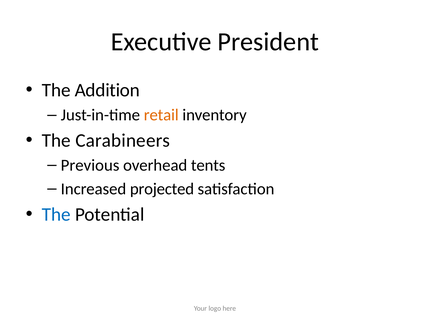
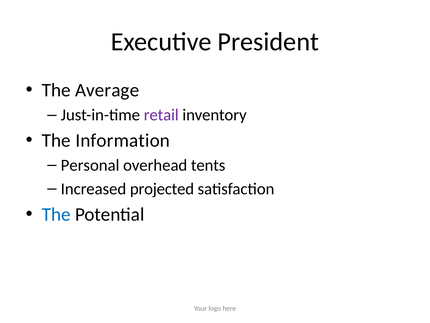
Addition: Addition -> Average (107, 90)
retail colour: orange -> purple (161, 115)
Carabineers: Carabineers -> Information (123, 140)
Previous: Previous -> Personal (90, 165)
